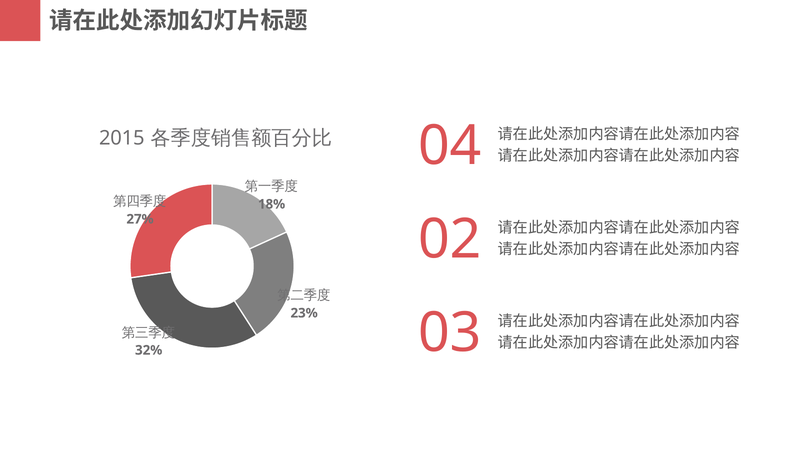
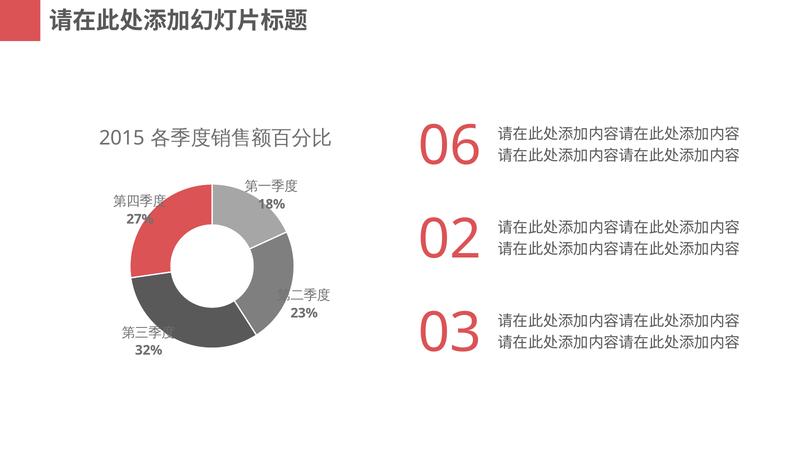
04: 04 -> 06 (450, 146)
